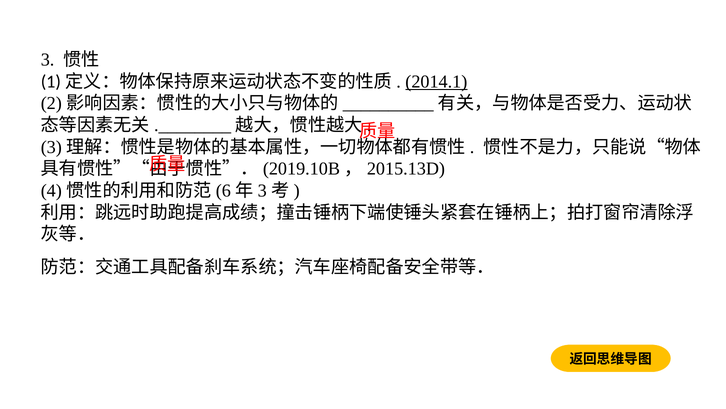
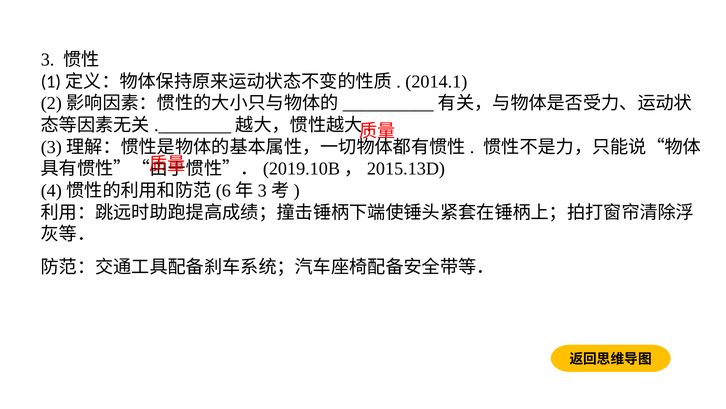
2014.1 underline: present -> none (436, 82)
